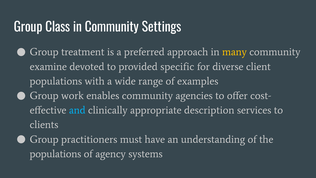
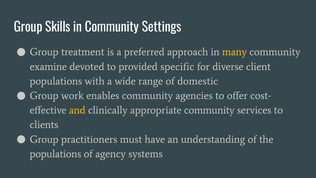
Class: Class -> Skills (58, 27)
examples: examples -> domestic (198, 81)
and colour: light blue -> yellow (77, 110)
appropriate description: description -> community (209, 110)
